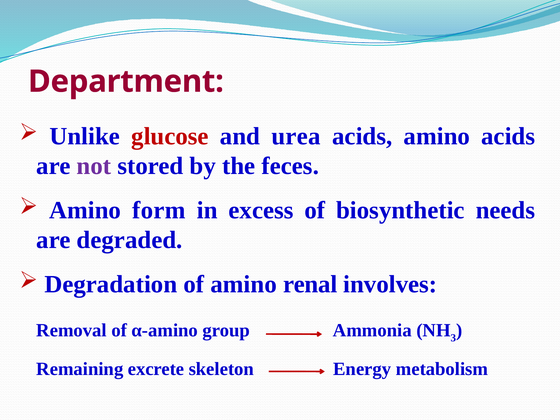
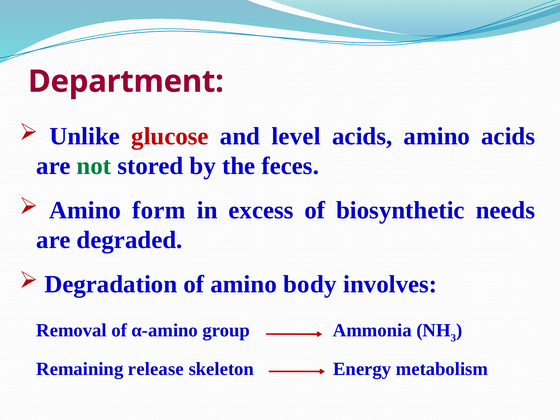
urea: urea -> level (296, 136)
not colour: purple -> green (94, 166)
renal: renal -> body (310, 284)
excrete: excrete -> release (156, 369)
